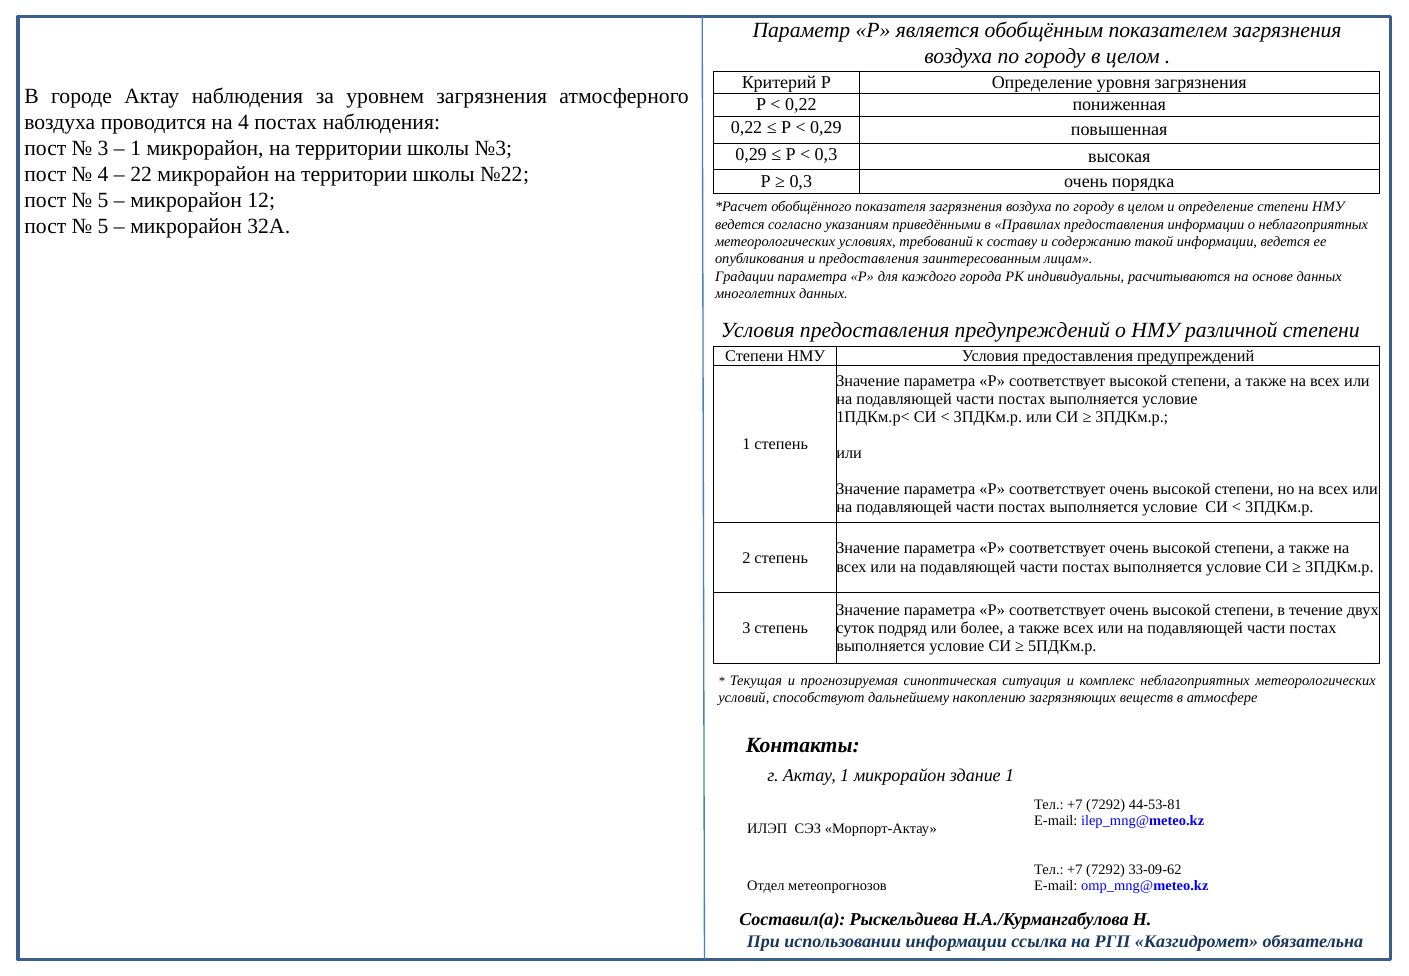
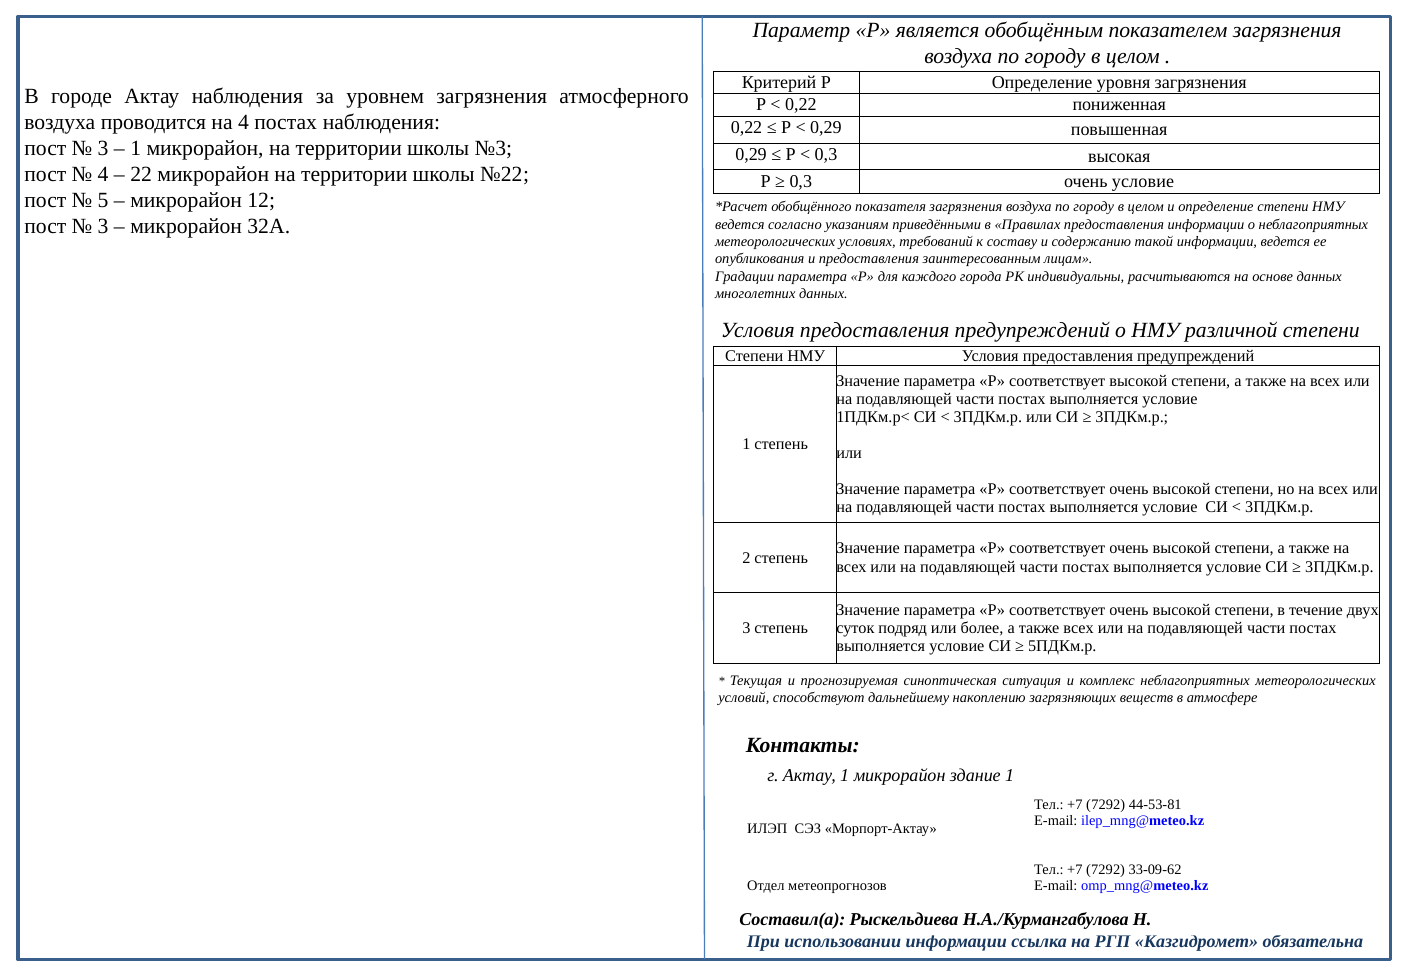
очень порядка: порядка -> условие (1143, 181)
5: 5 -> 3 (103, 226)
